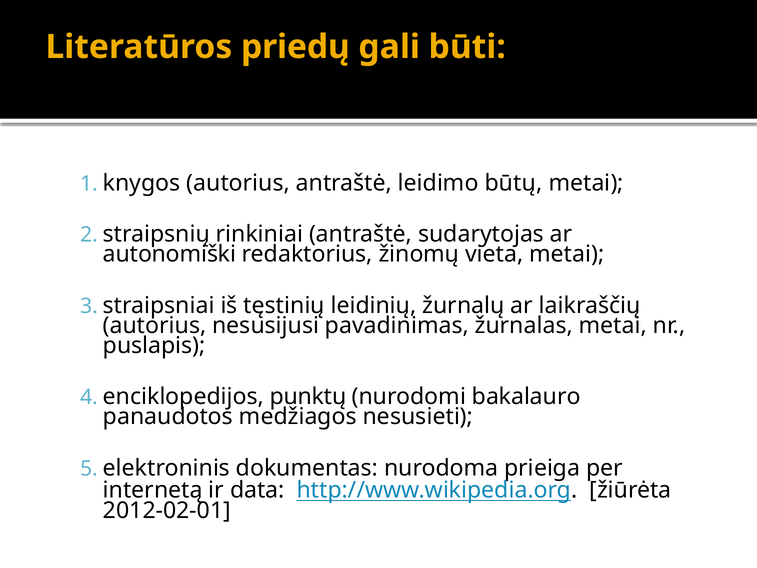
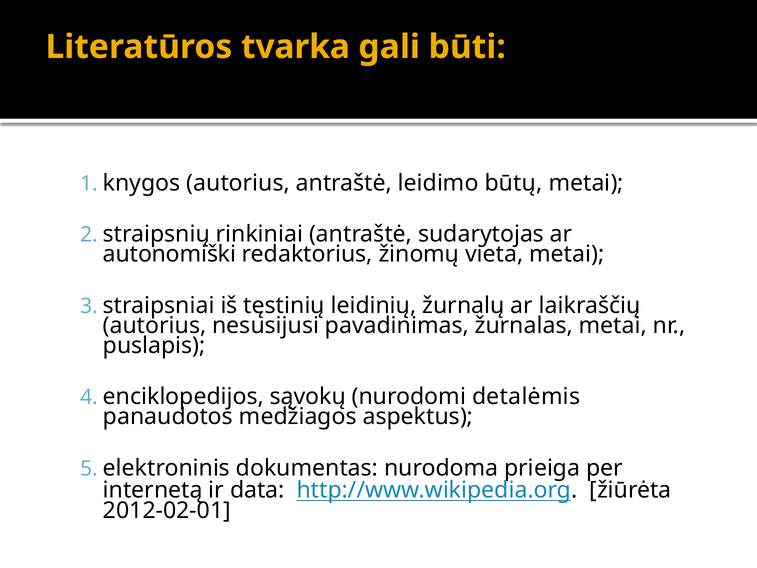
priedų: priedų -> tvarka (295, 47)
punktų: punktų -> sąvokų (308, 397)
bakalauro: bakalauro -> detalėmis (526, 397)
nesusieti: nesusieti -> aspektus (418, 416)
